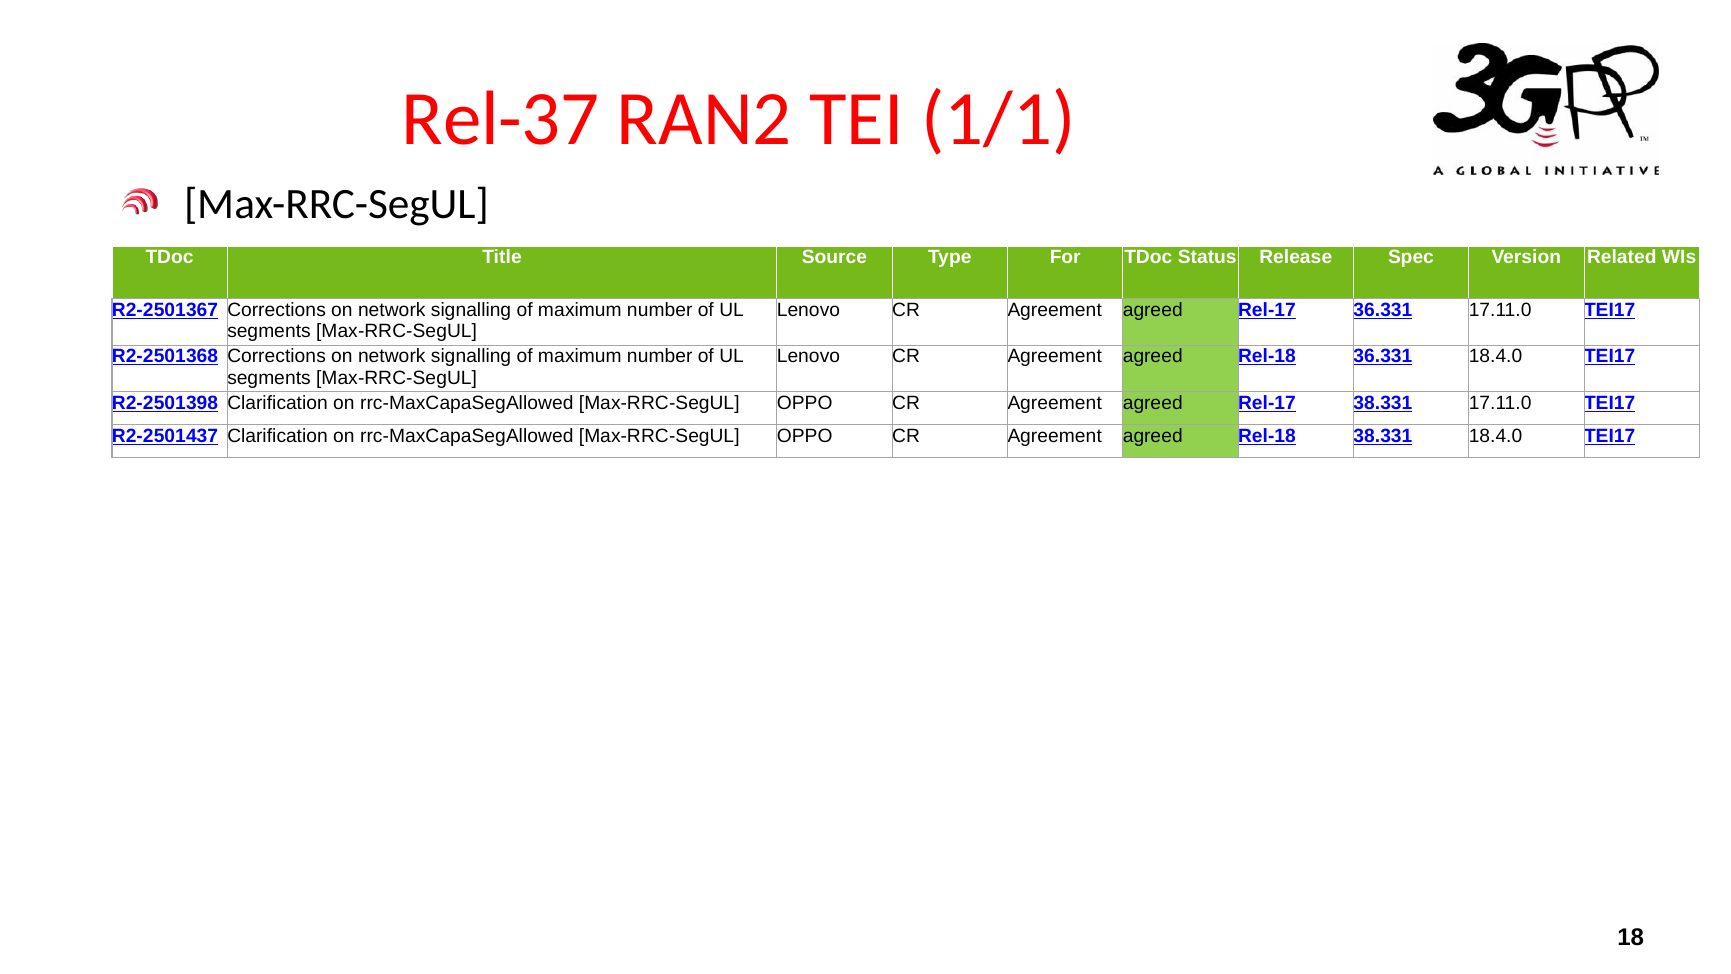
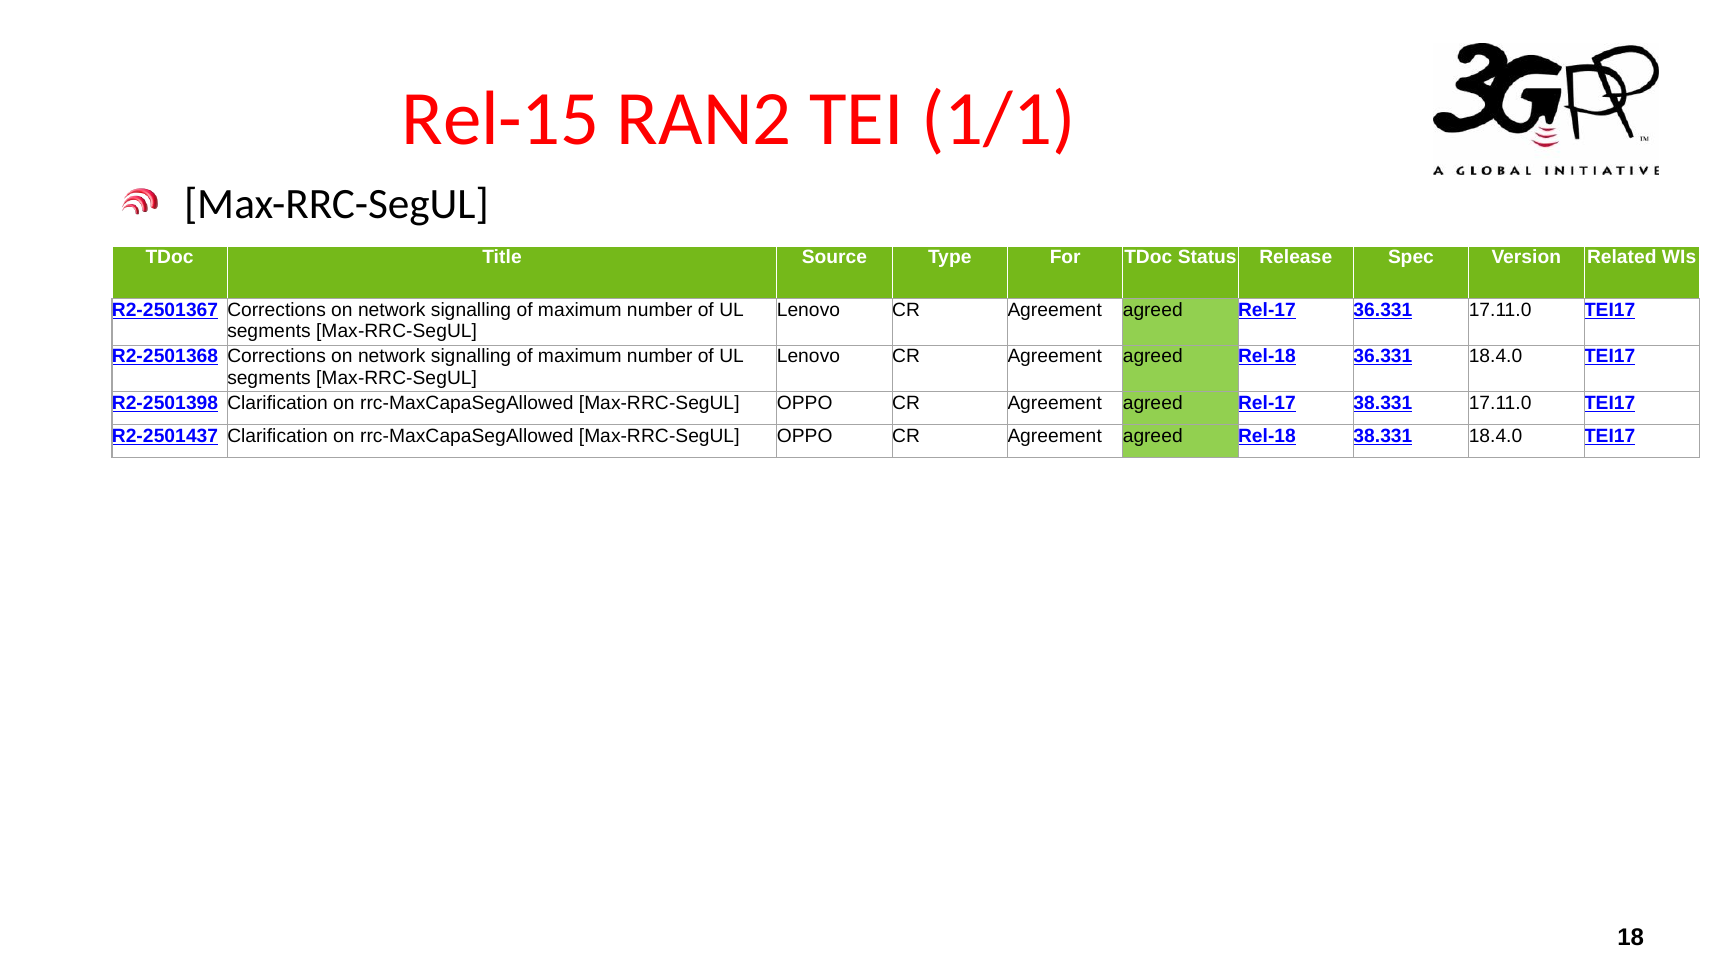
Rel-37: Rel-37 -> Rel-15 (501, 119)
